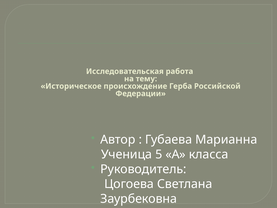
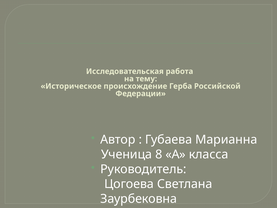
5: 5 -> 8 (159, 154)
